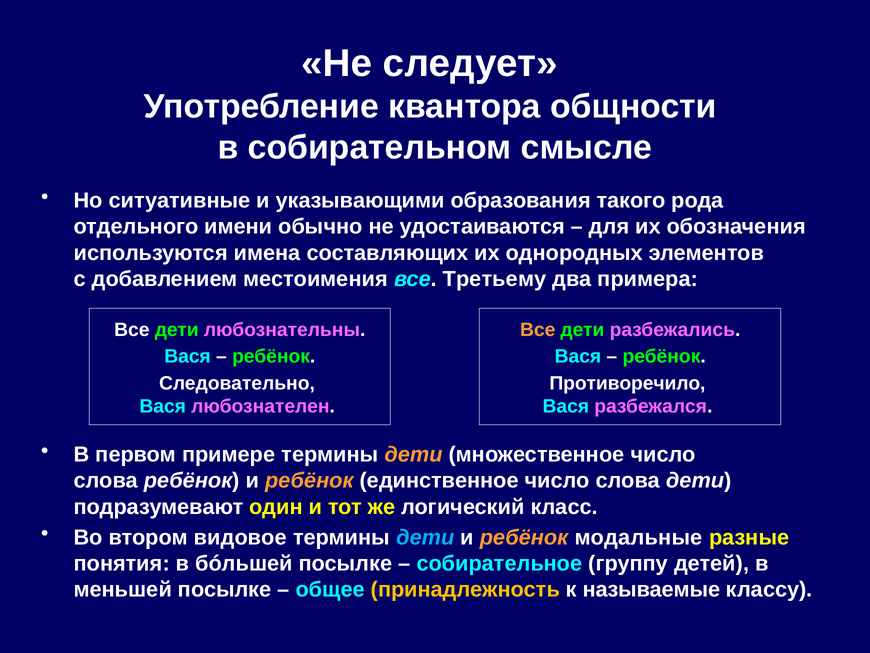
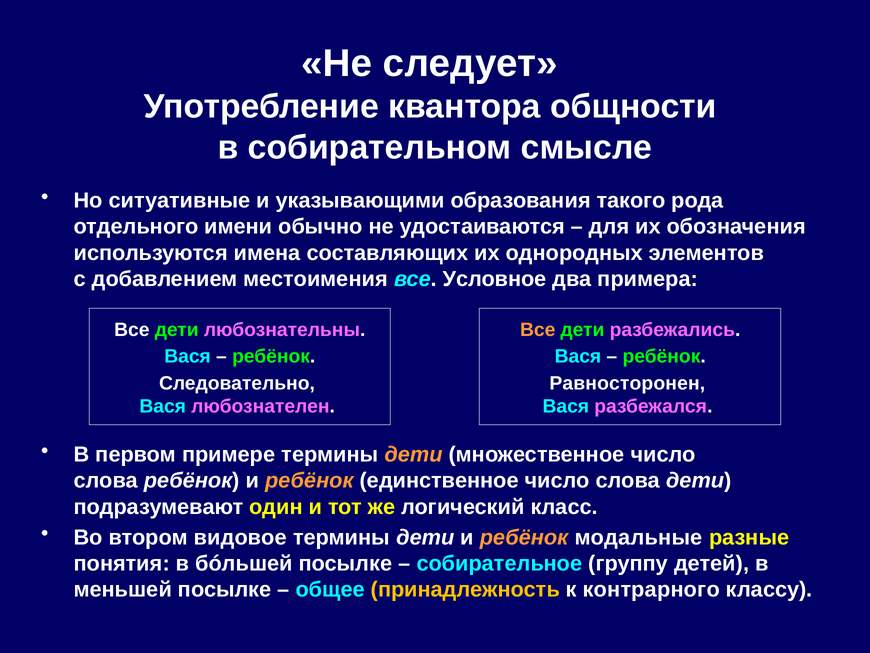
Третьему: Третьему -> Условное (495, 279)
Противоречило: Противоречило -> Равносторонен (627, 383)
дети colour: light blue -> white (425, 537)
называемые: называемые -> контрарного (651, 589)
